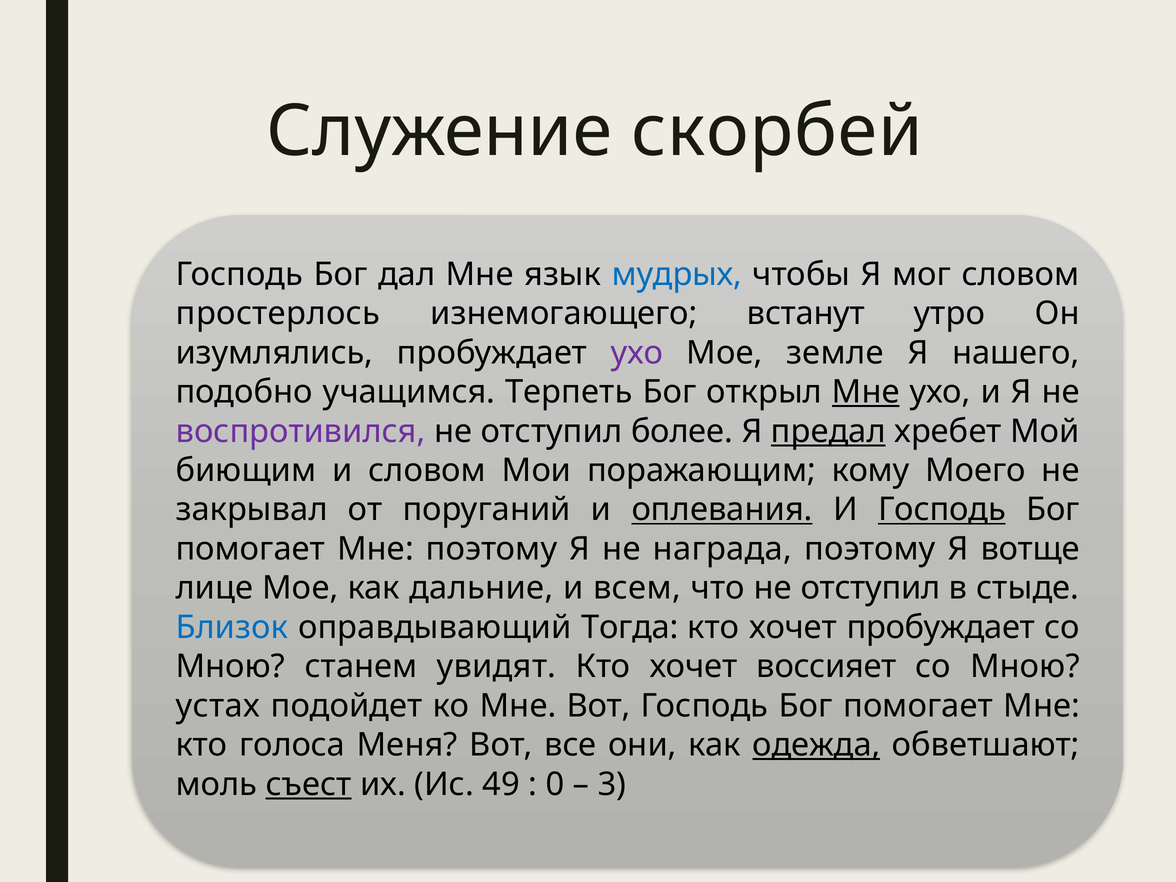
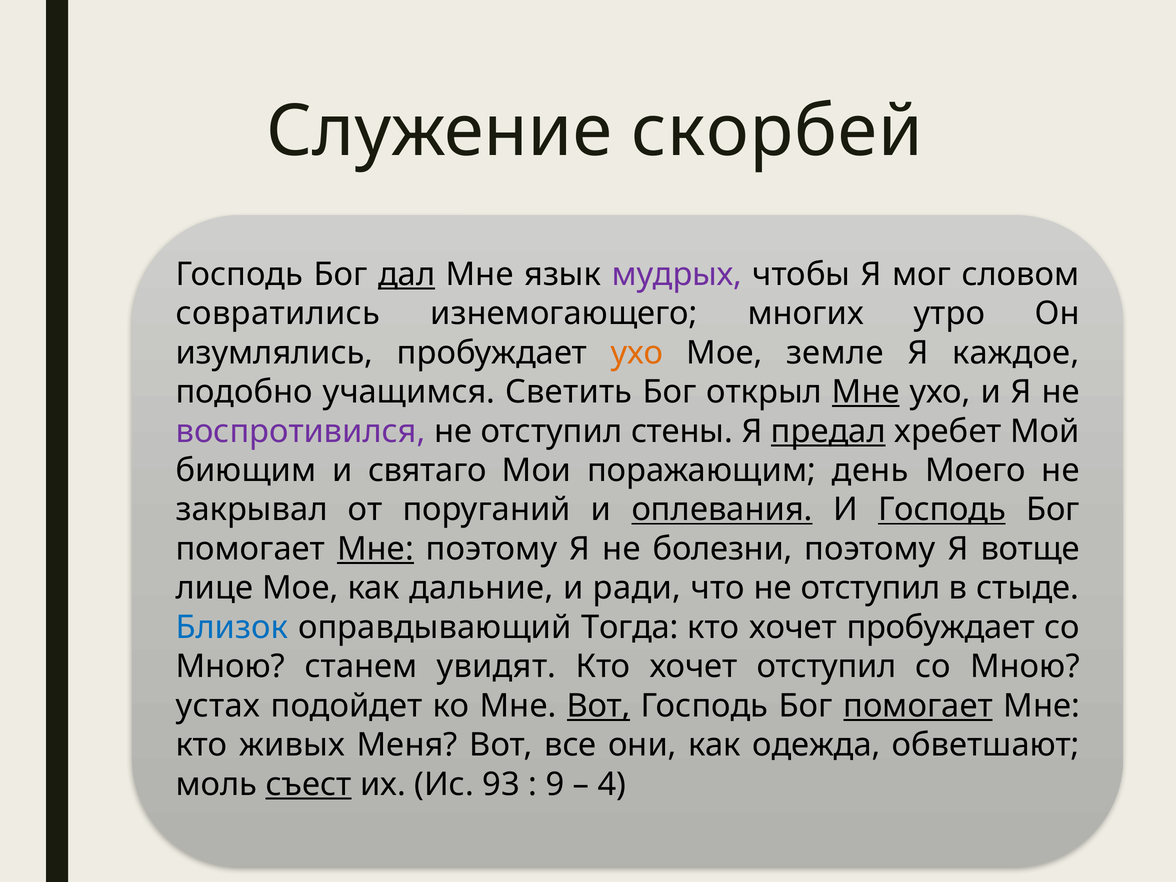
дал underline: none -> present (407, 274)
мудрых colour: blue -> purple (677, 274)
простерлось: простерлось -> совратились (278, 314)
встанут: встанут -> многих (806, 314)
ухо colour: purple -> orange (637, 353)
нашего: нашего -> каждое (1016, 353)
Терпеть: Терпеть -> Светить (569, 392)
более: более -> стены (682, 431)
и словом: словом -> святаго (427, 470)
кому: кому -> день (870, 470)
Мне underline: none -> present (375, 549)
награда: награда -> болезни (723, 549)
всем: всем -> ради (637, 588)
хочет воссияет: воссияет -> отступил (827, 667)
Вот underline: none -> present (599, 706)
помогает underline: none -> present (918, 706)
голоса: голоса -> живых (292, 745)
одежда underline: present -> none (816, 745)
49: 49 -> 93 (501, 784)
0: 0 -> 9 (555, 784)
3: 3 -> 4 (612, 784)
